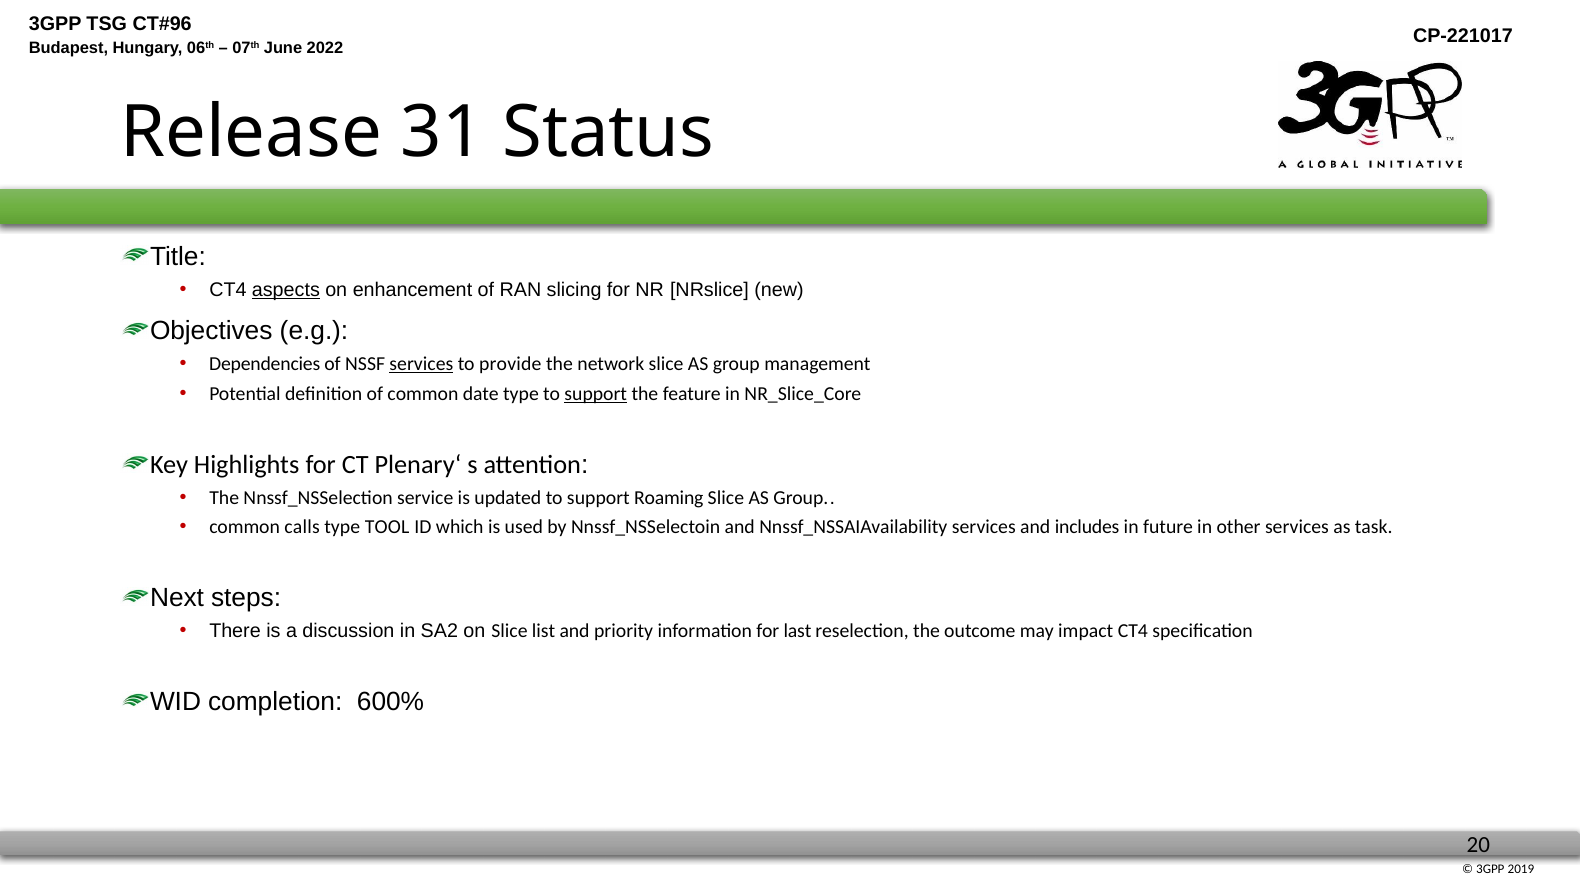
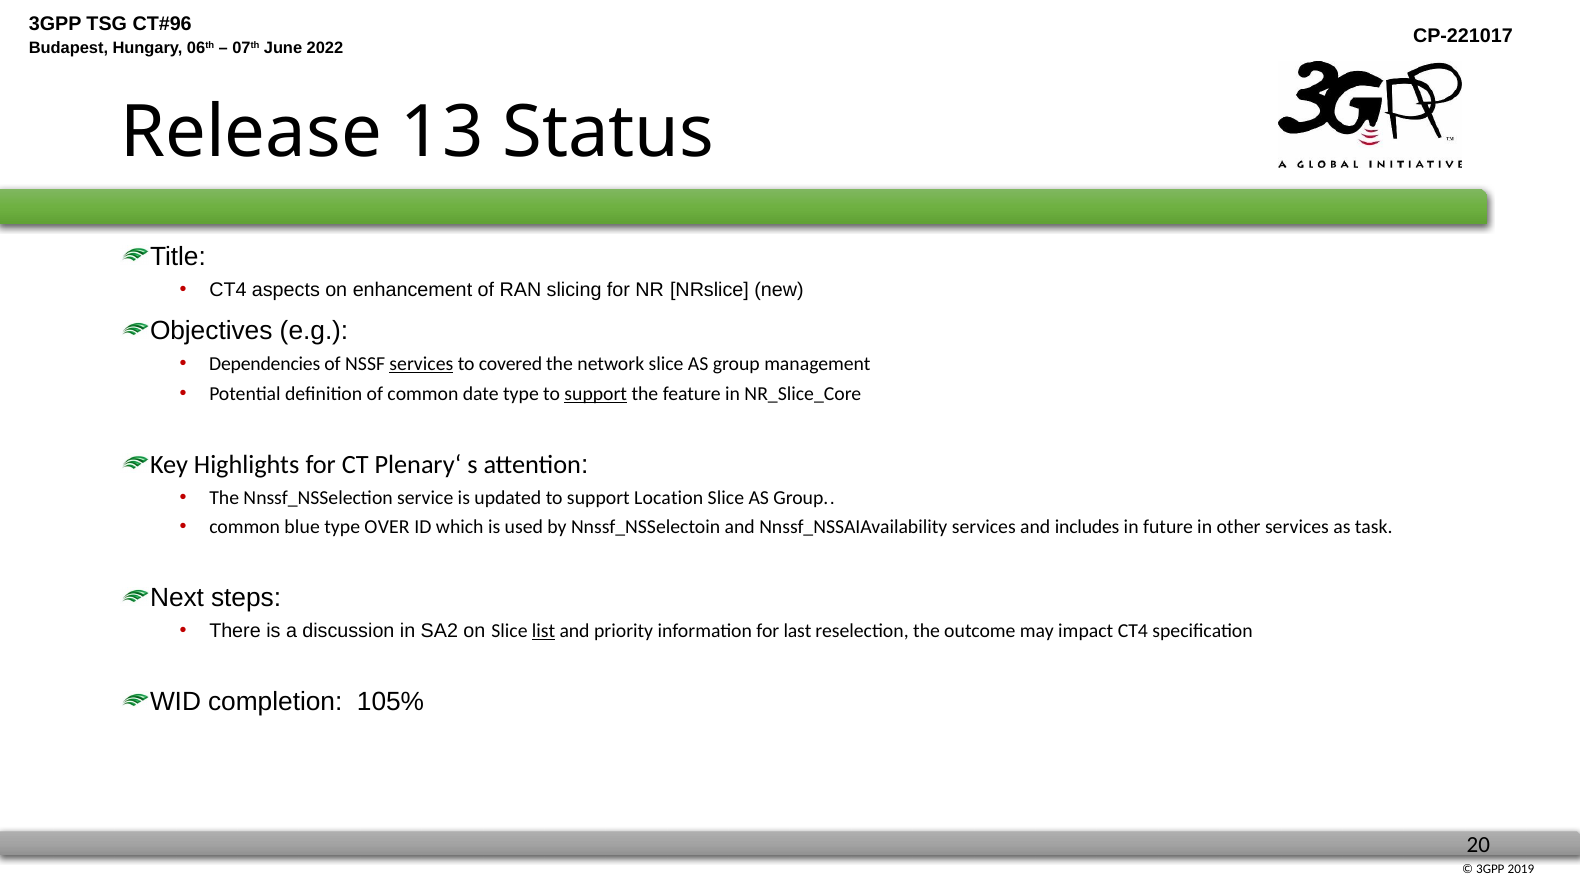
31: 31 -> 13 (442, 133)
aspects underline: present -> none (286, 290)
provide: provide -> covered (510, 364)
Roaming: Roaming -> Location (669, 498)
calls: calls -> blue (302, 527)
TOOL: TOOL -> OVER (387, 527)
list underline: none -> present (544, 631)
600%: 600% -> 105% (391, 702)
